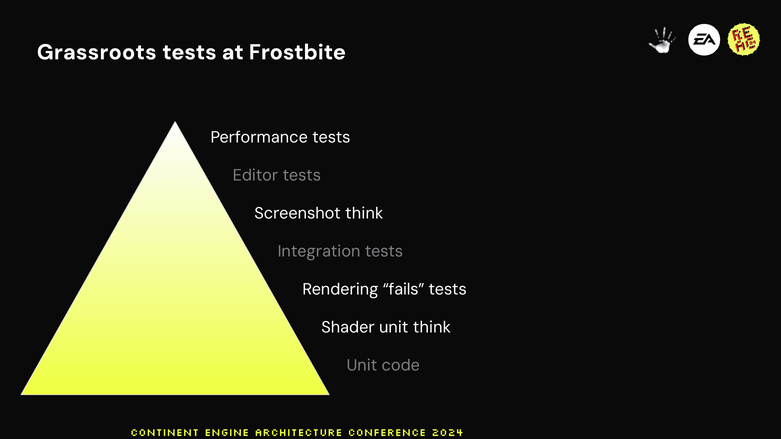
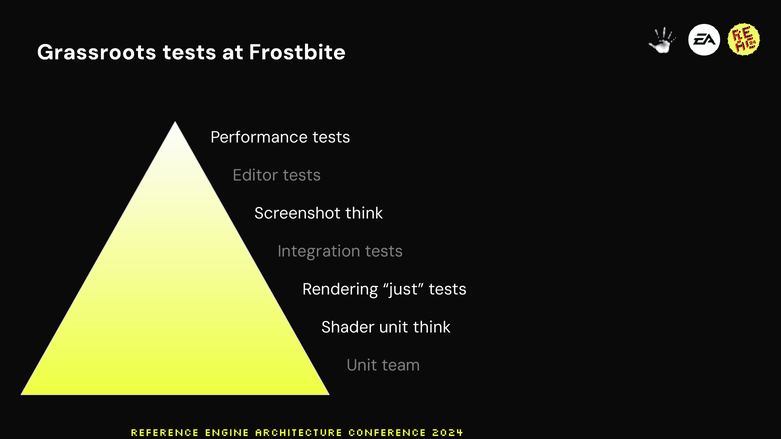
fails: fails -> just (403, 290)
code: code -> team (401, 366)
Continent: Continent -> Reference (165, 433)
